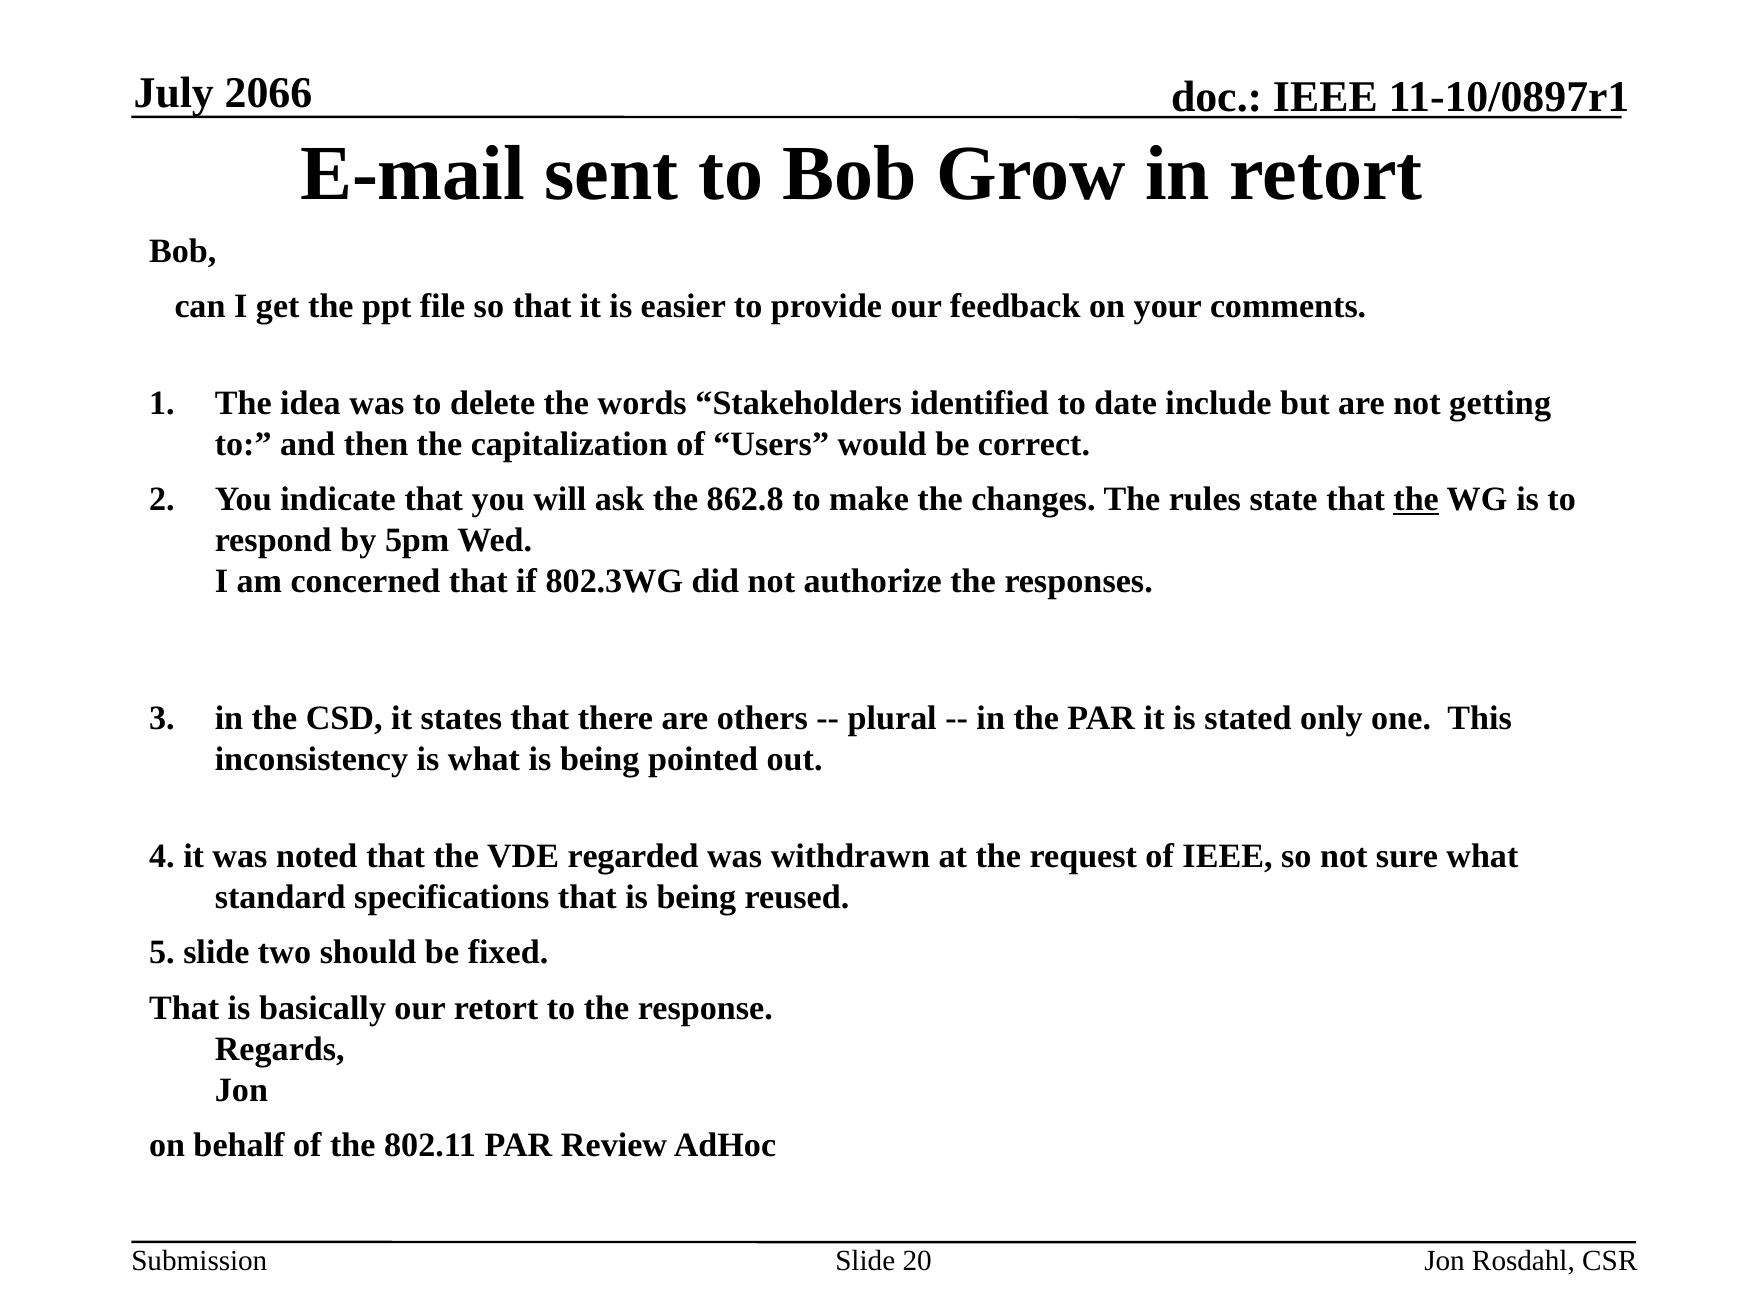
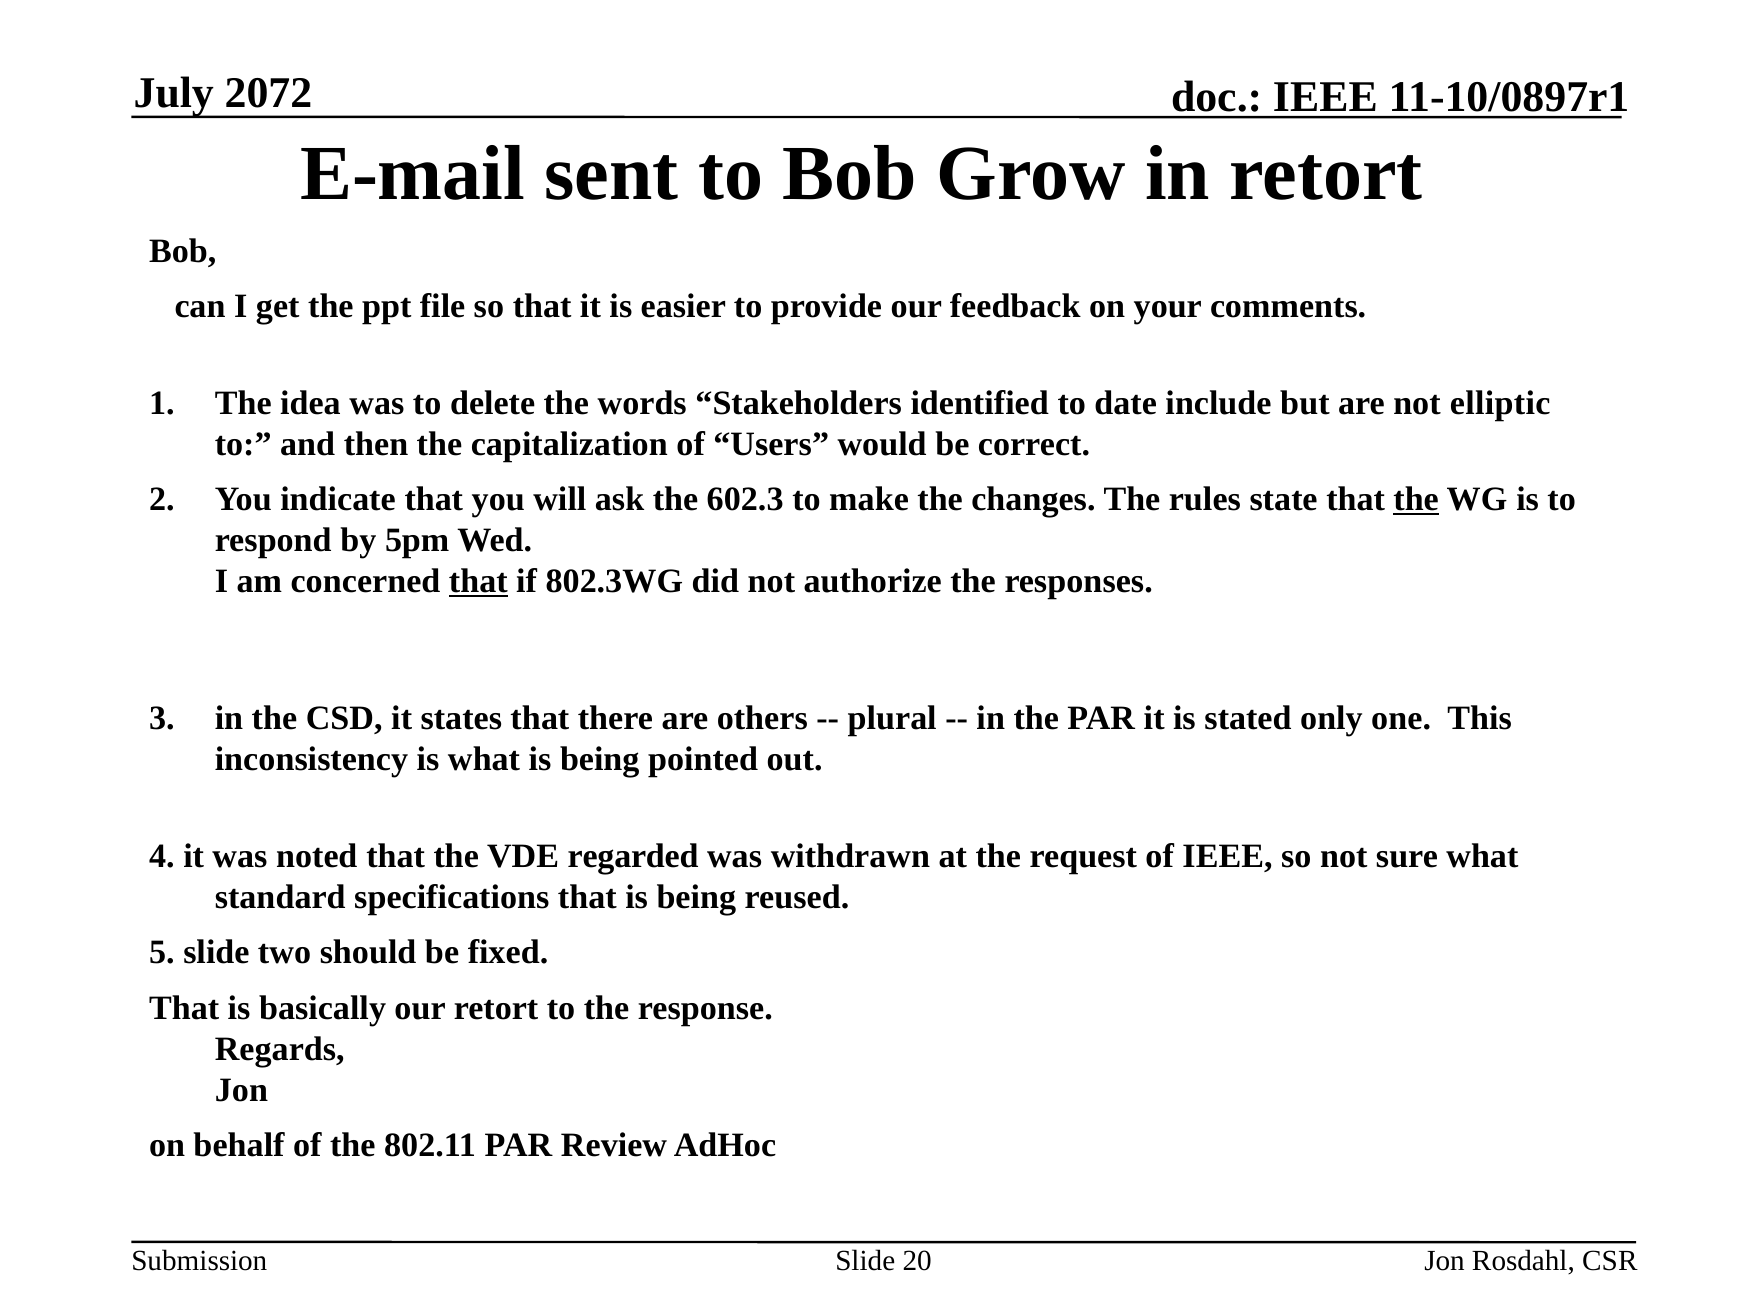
2066: 2066 -> 2072 (268, 93)
getting: getting -> elliptic (1500, 403)
862.8: 862.8 -> 602.3 (745, 499)
that underline: none -> present (478, 581)
